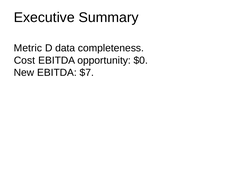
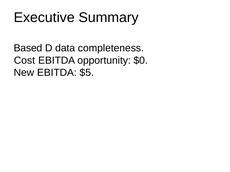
Metric: Metric -> Based (28, 48)
$7: $7 -> $5 (87, 73)
